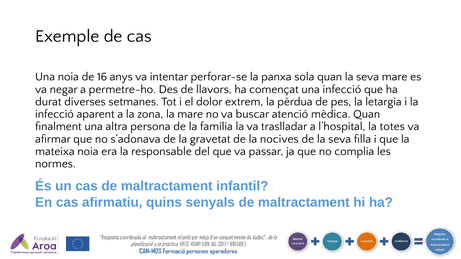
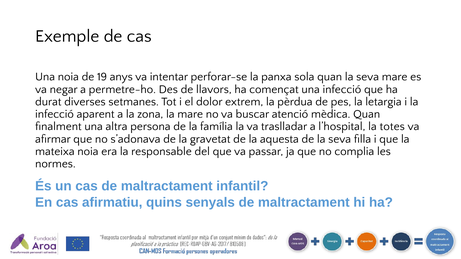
16: 16 -> 19 (102, 77)
nocives: nocives -> aquesta (279, 139)
